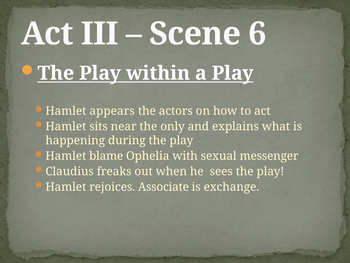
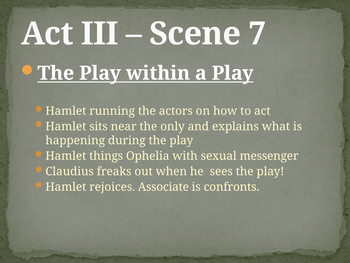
6: 6 -> 7 (257, 34)
appears: appears -> running (112, 111)
blame: blame -> things (106, 156)
exchange: exchange -> confronts (232, 187)
